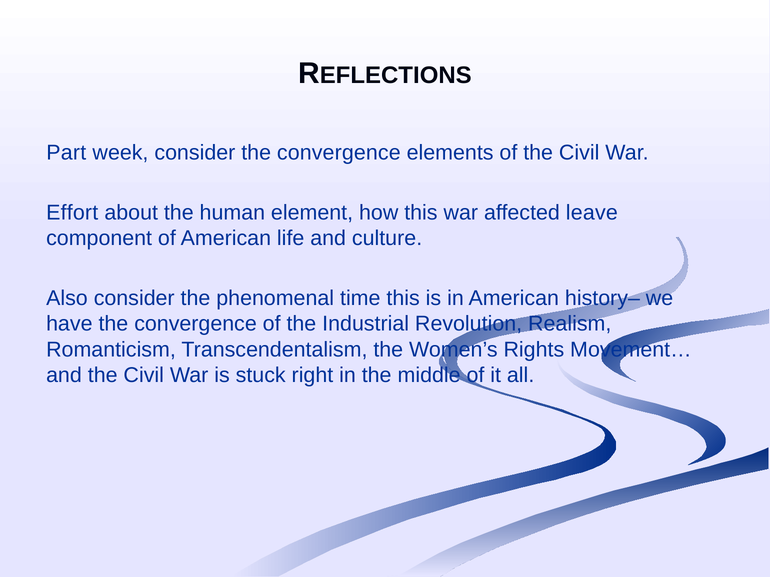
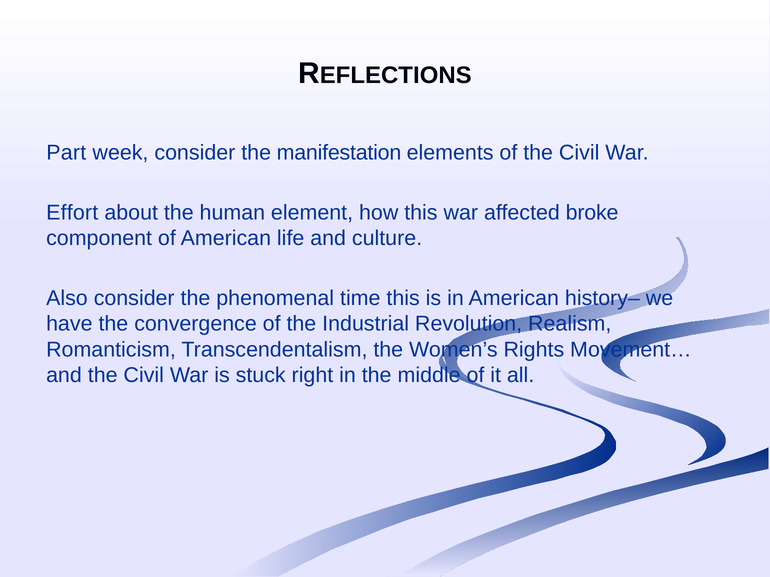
consider the convergence: convergence -> manifestation (339, 153)
leave: leave -> broke (592, 213)
